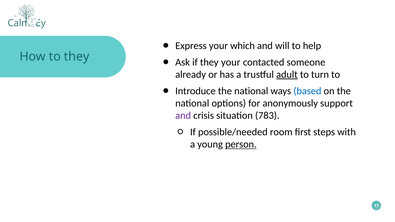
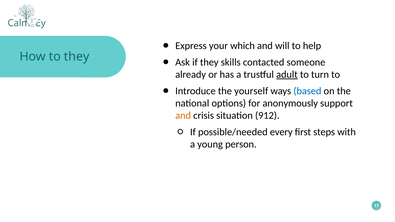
they your: your -> skills (231, 62)
Introduce the national: national -> yourself (251, 91)
and colour: purple -> orange (183, 116)
783: 783 -> 912 (267, 116)
room: room -> every (281, 132)
person underline: present -> none (241, 144)
